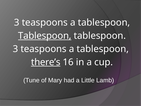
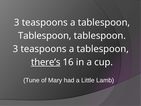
Tablespoon underline: present -> none (45, 36)
